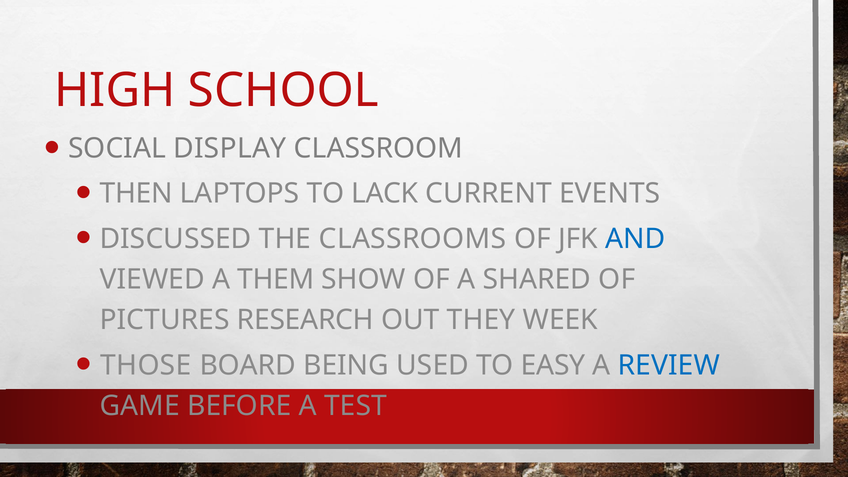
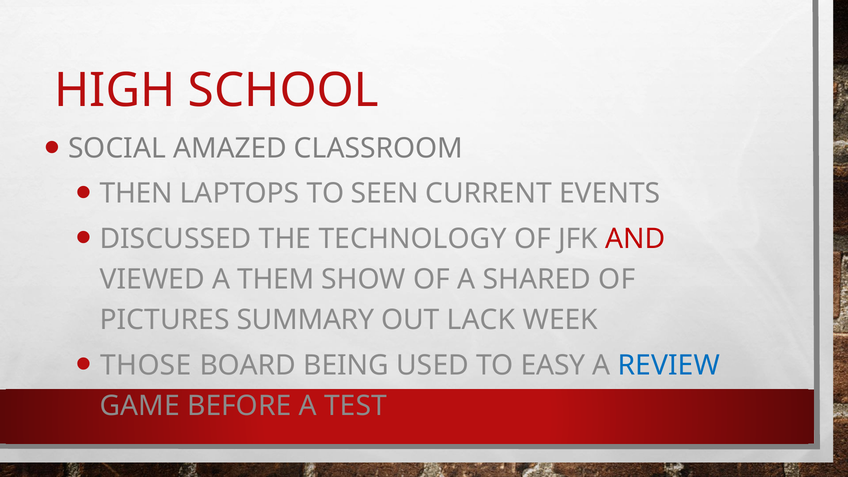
DISPLAY: DISPLAY -> AMAZED (230, 148)
LACK: LACK -> SEEN (385, 194)
CLASSROOMS: CLASSROOMS -> TECHNOLOGY (413, 239)
AND colour: blue -> red (635, 239)
RESEARCH: RESEARCH -> SUMMARY (305, 320)
THEY: THEY -> LACK (481, 320)
